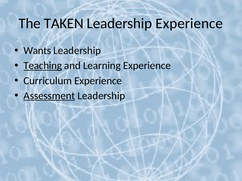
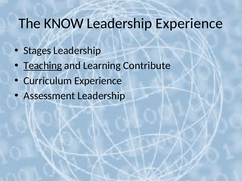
TAKEN: TAKEN -> KNOW (64, 23)
Wants: Wants -> Stages (37, 51)
Learning Experience: Experience -> Contribute (147, 66)
Assessment underline: present -> none (49, 96)
